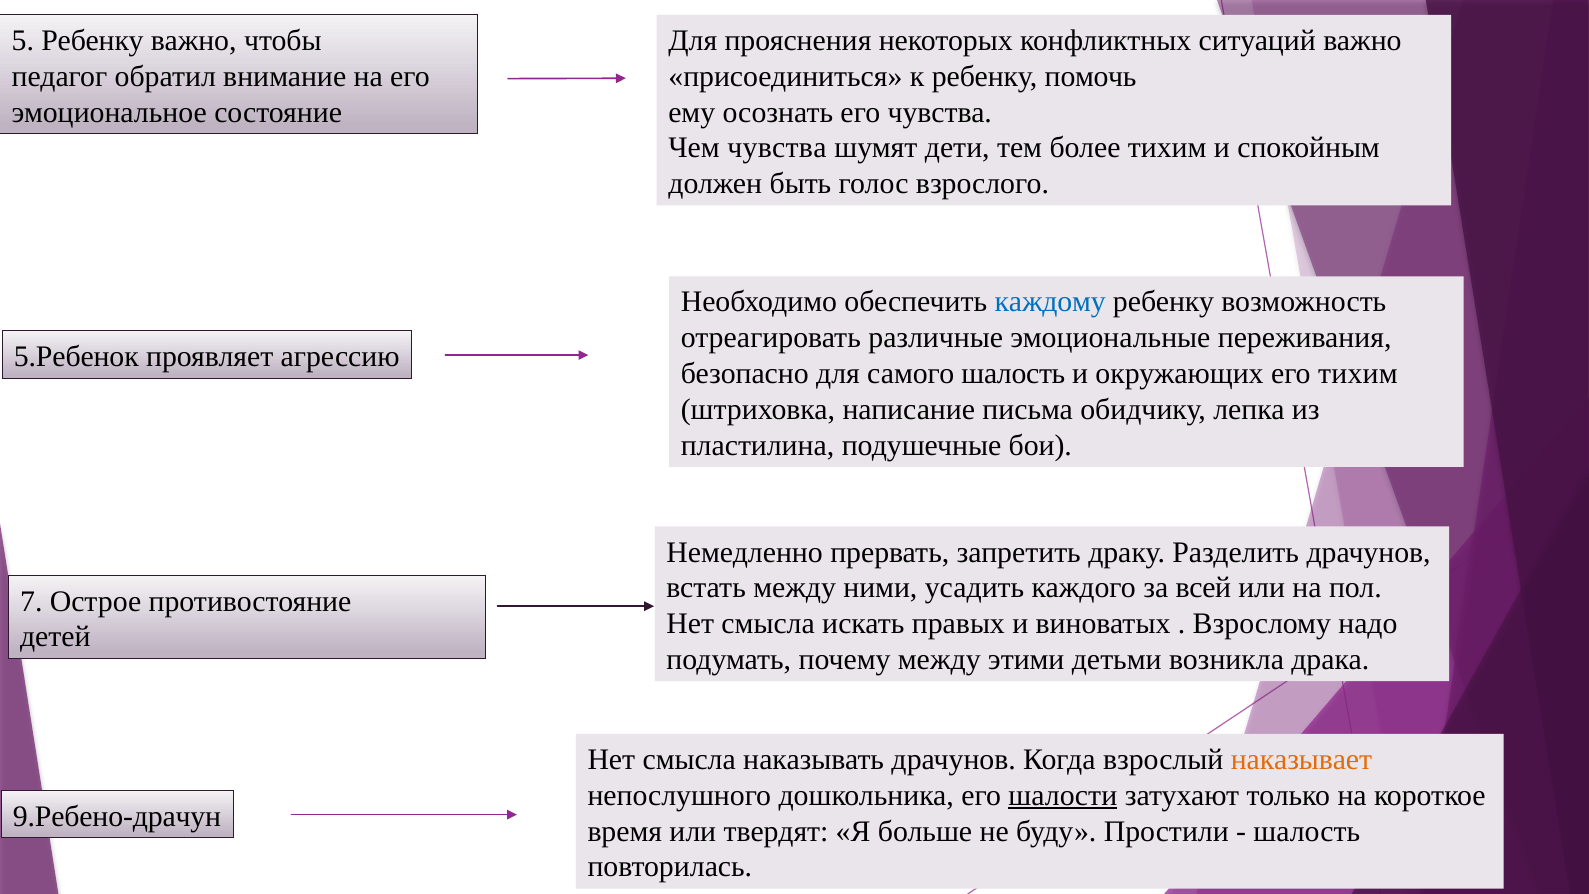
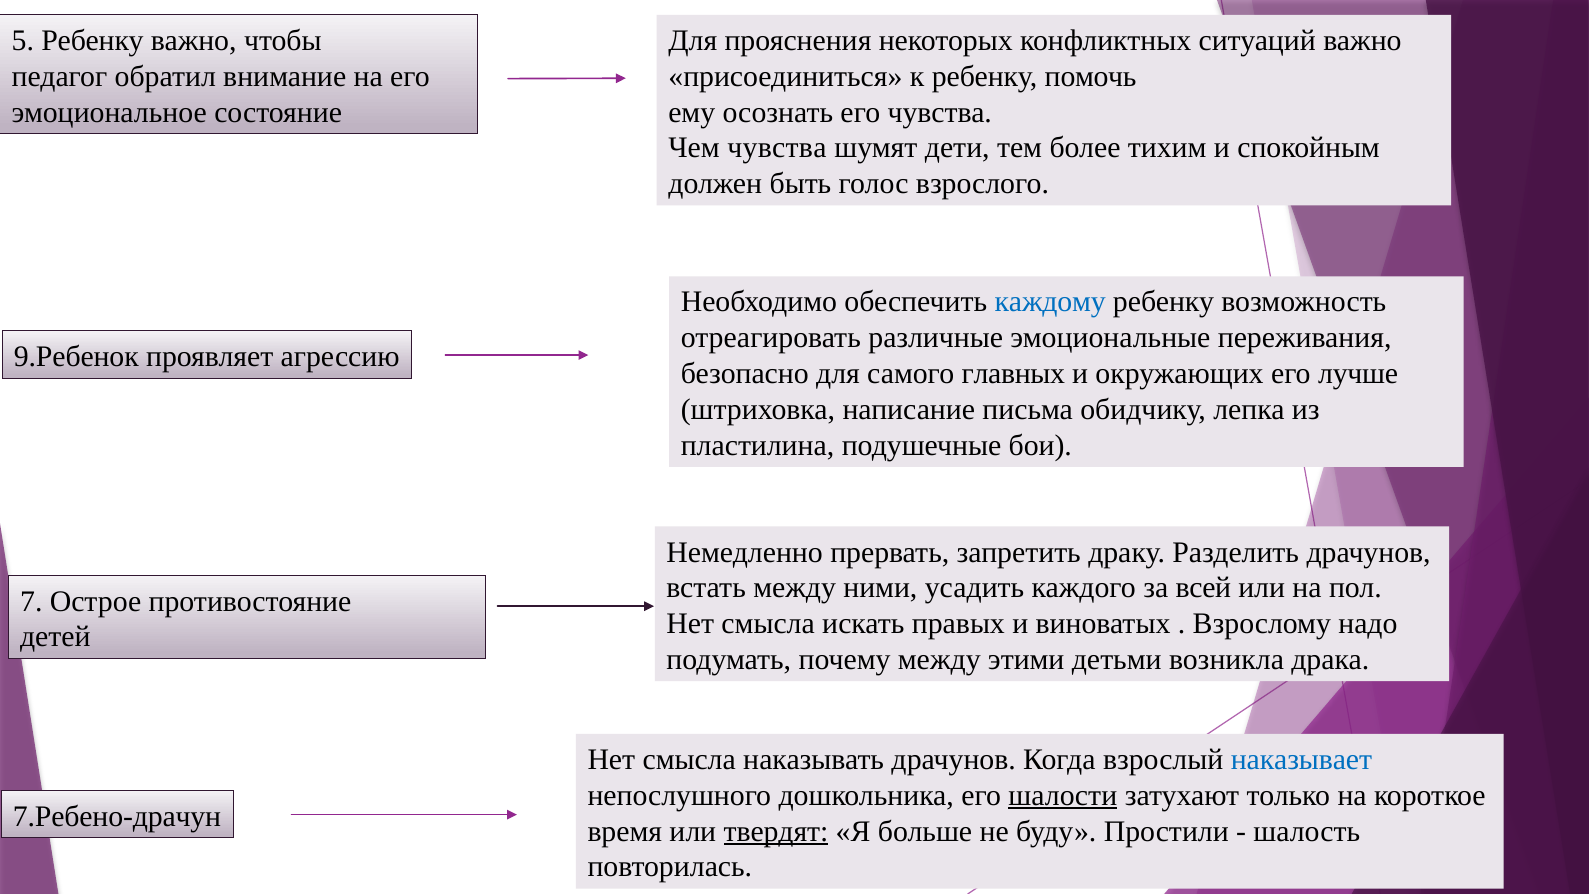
5.Ребенок: 5.Ребенок -> 9.Ребенок (76, 357)
самого шалость: шалость -> главных (1013, 374)
его тихим: тихим -> лучше (1358, 374)
наказывает colour: orange -> blue (1301, 760)
9.Ребено-драчун: 9.Ребено-драчун -> 7.Ребено-драчун (117, 816)
твердят underline: none -> present (776, 831)
